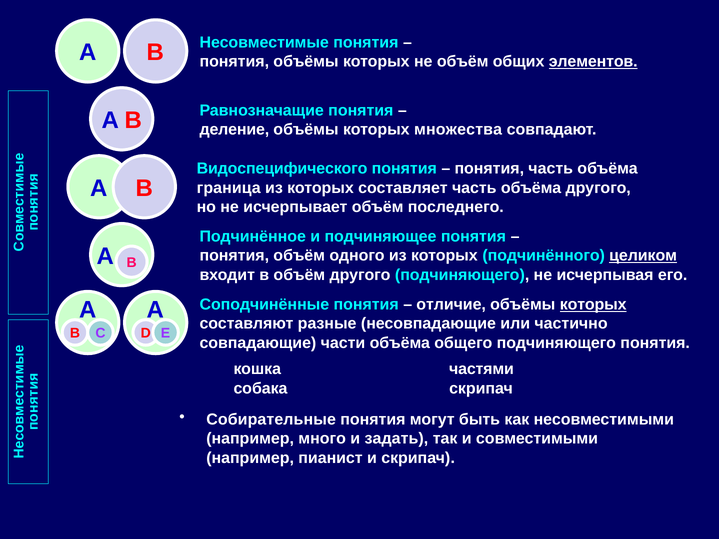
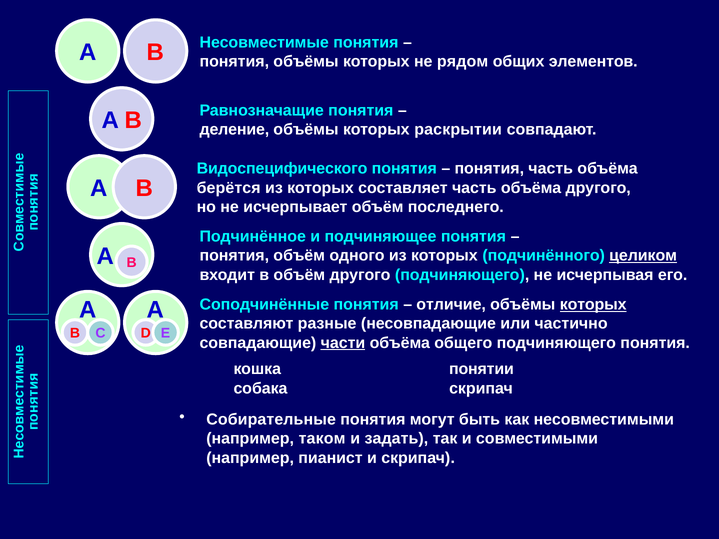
не объём: объём -> рядом (463, 62)
элементов underline: present -> none (593, 62)
множества: множества -> раскрытии (458, 130)
граница: граница -> берётся (229, 188)
части underline: none -> present (343, 343)
частями: частями -> понятии (481, 369)
много: много -> таком (322, 439)
